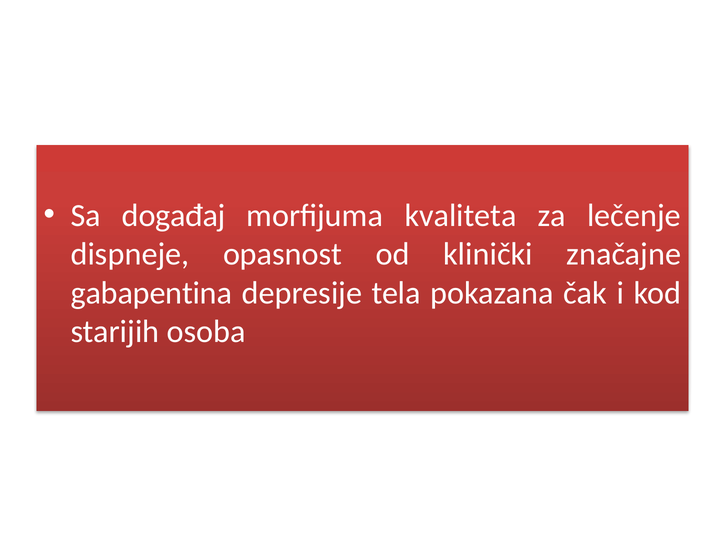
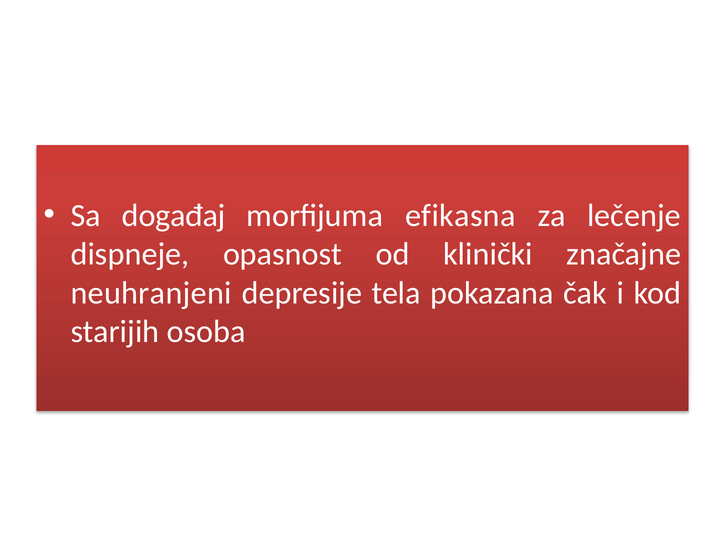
kvaliteta: kvaliteta -> efikasna (460, 215)
gabapentina: gabapentina -> neuhranjeni (151, 293)
